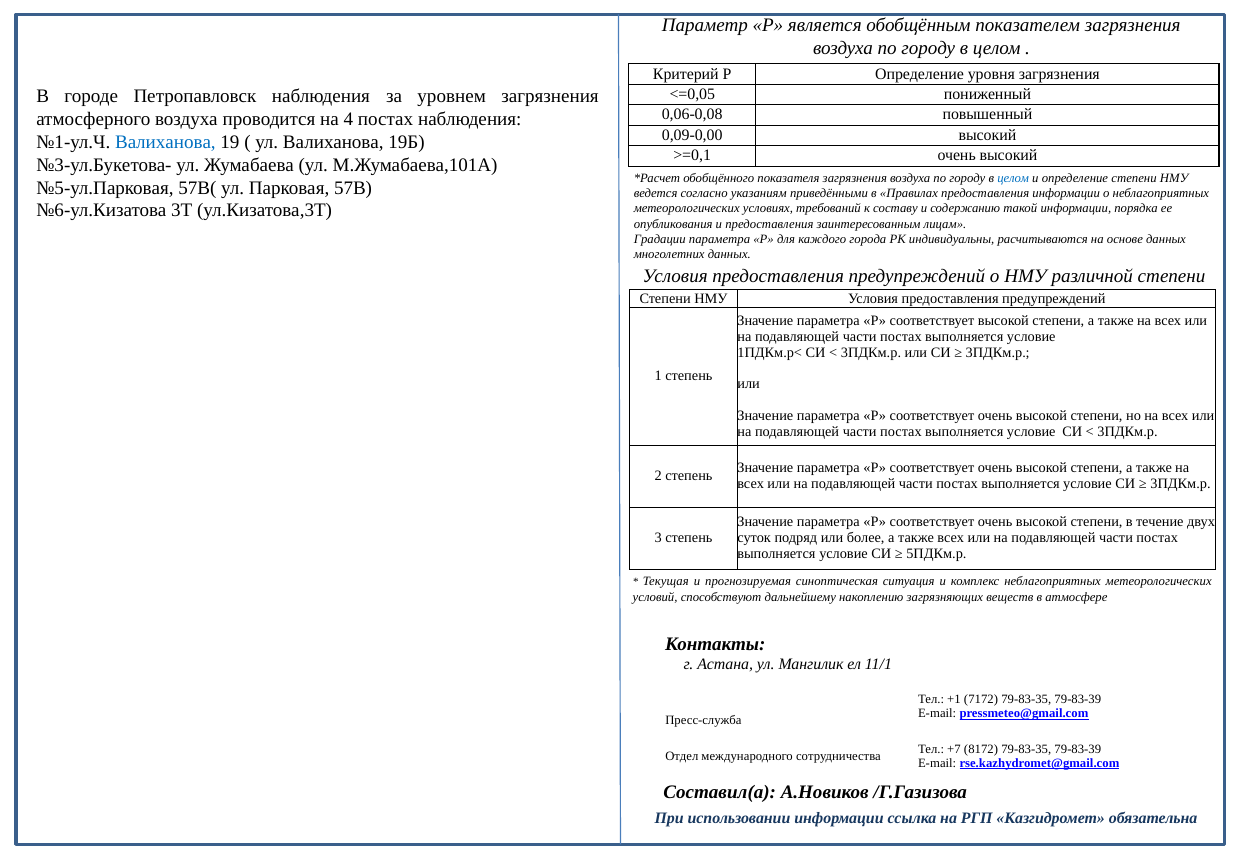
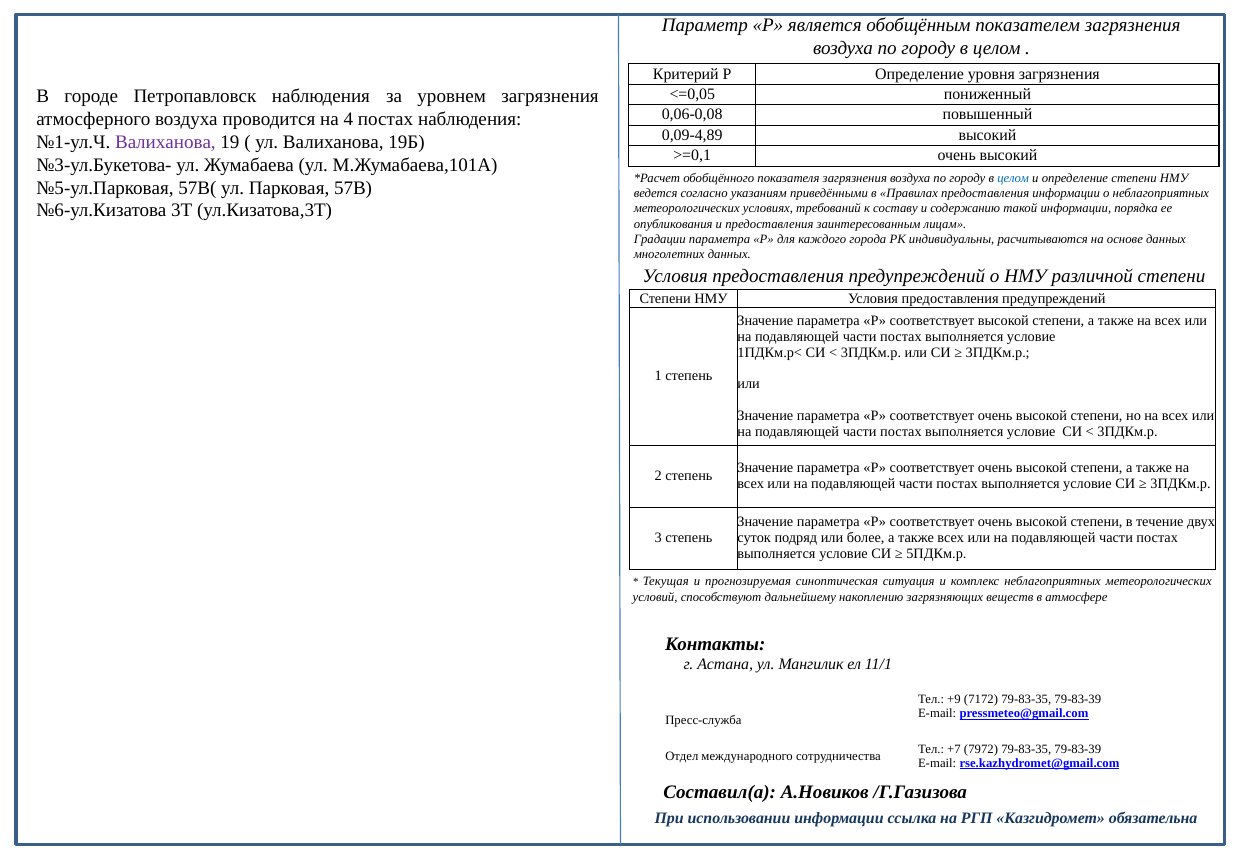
0,09-0,00: 0,09-0,00 -> 0,09-4,89 (692, 135)
Валиханова colour: blue -> purple (165, 142)
+1: +1 -> +9 (954, 699)
8172: 8172 -> 7972 (981, 749)
